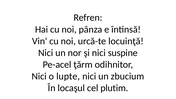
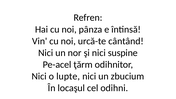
locuinţă: locuinţă -> cântând (126, 41)
plutim: plutim -> odihni (114, 88)
